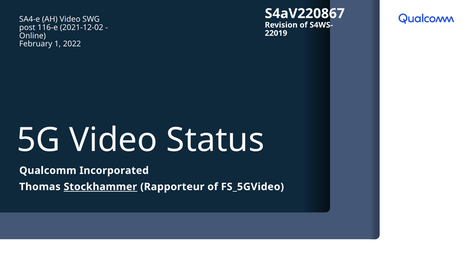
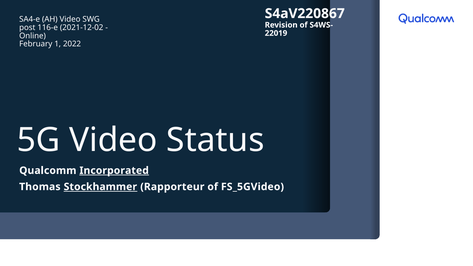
Incorporated underline: none -> present (114, 171)
